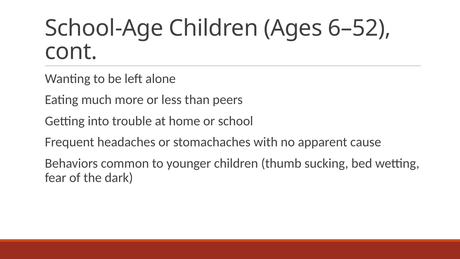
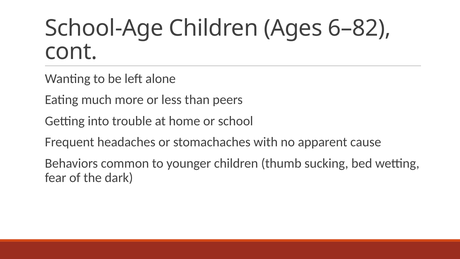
6–52: 6–52 -> 6–82 (359, 28)
